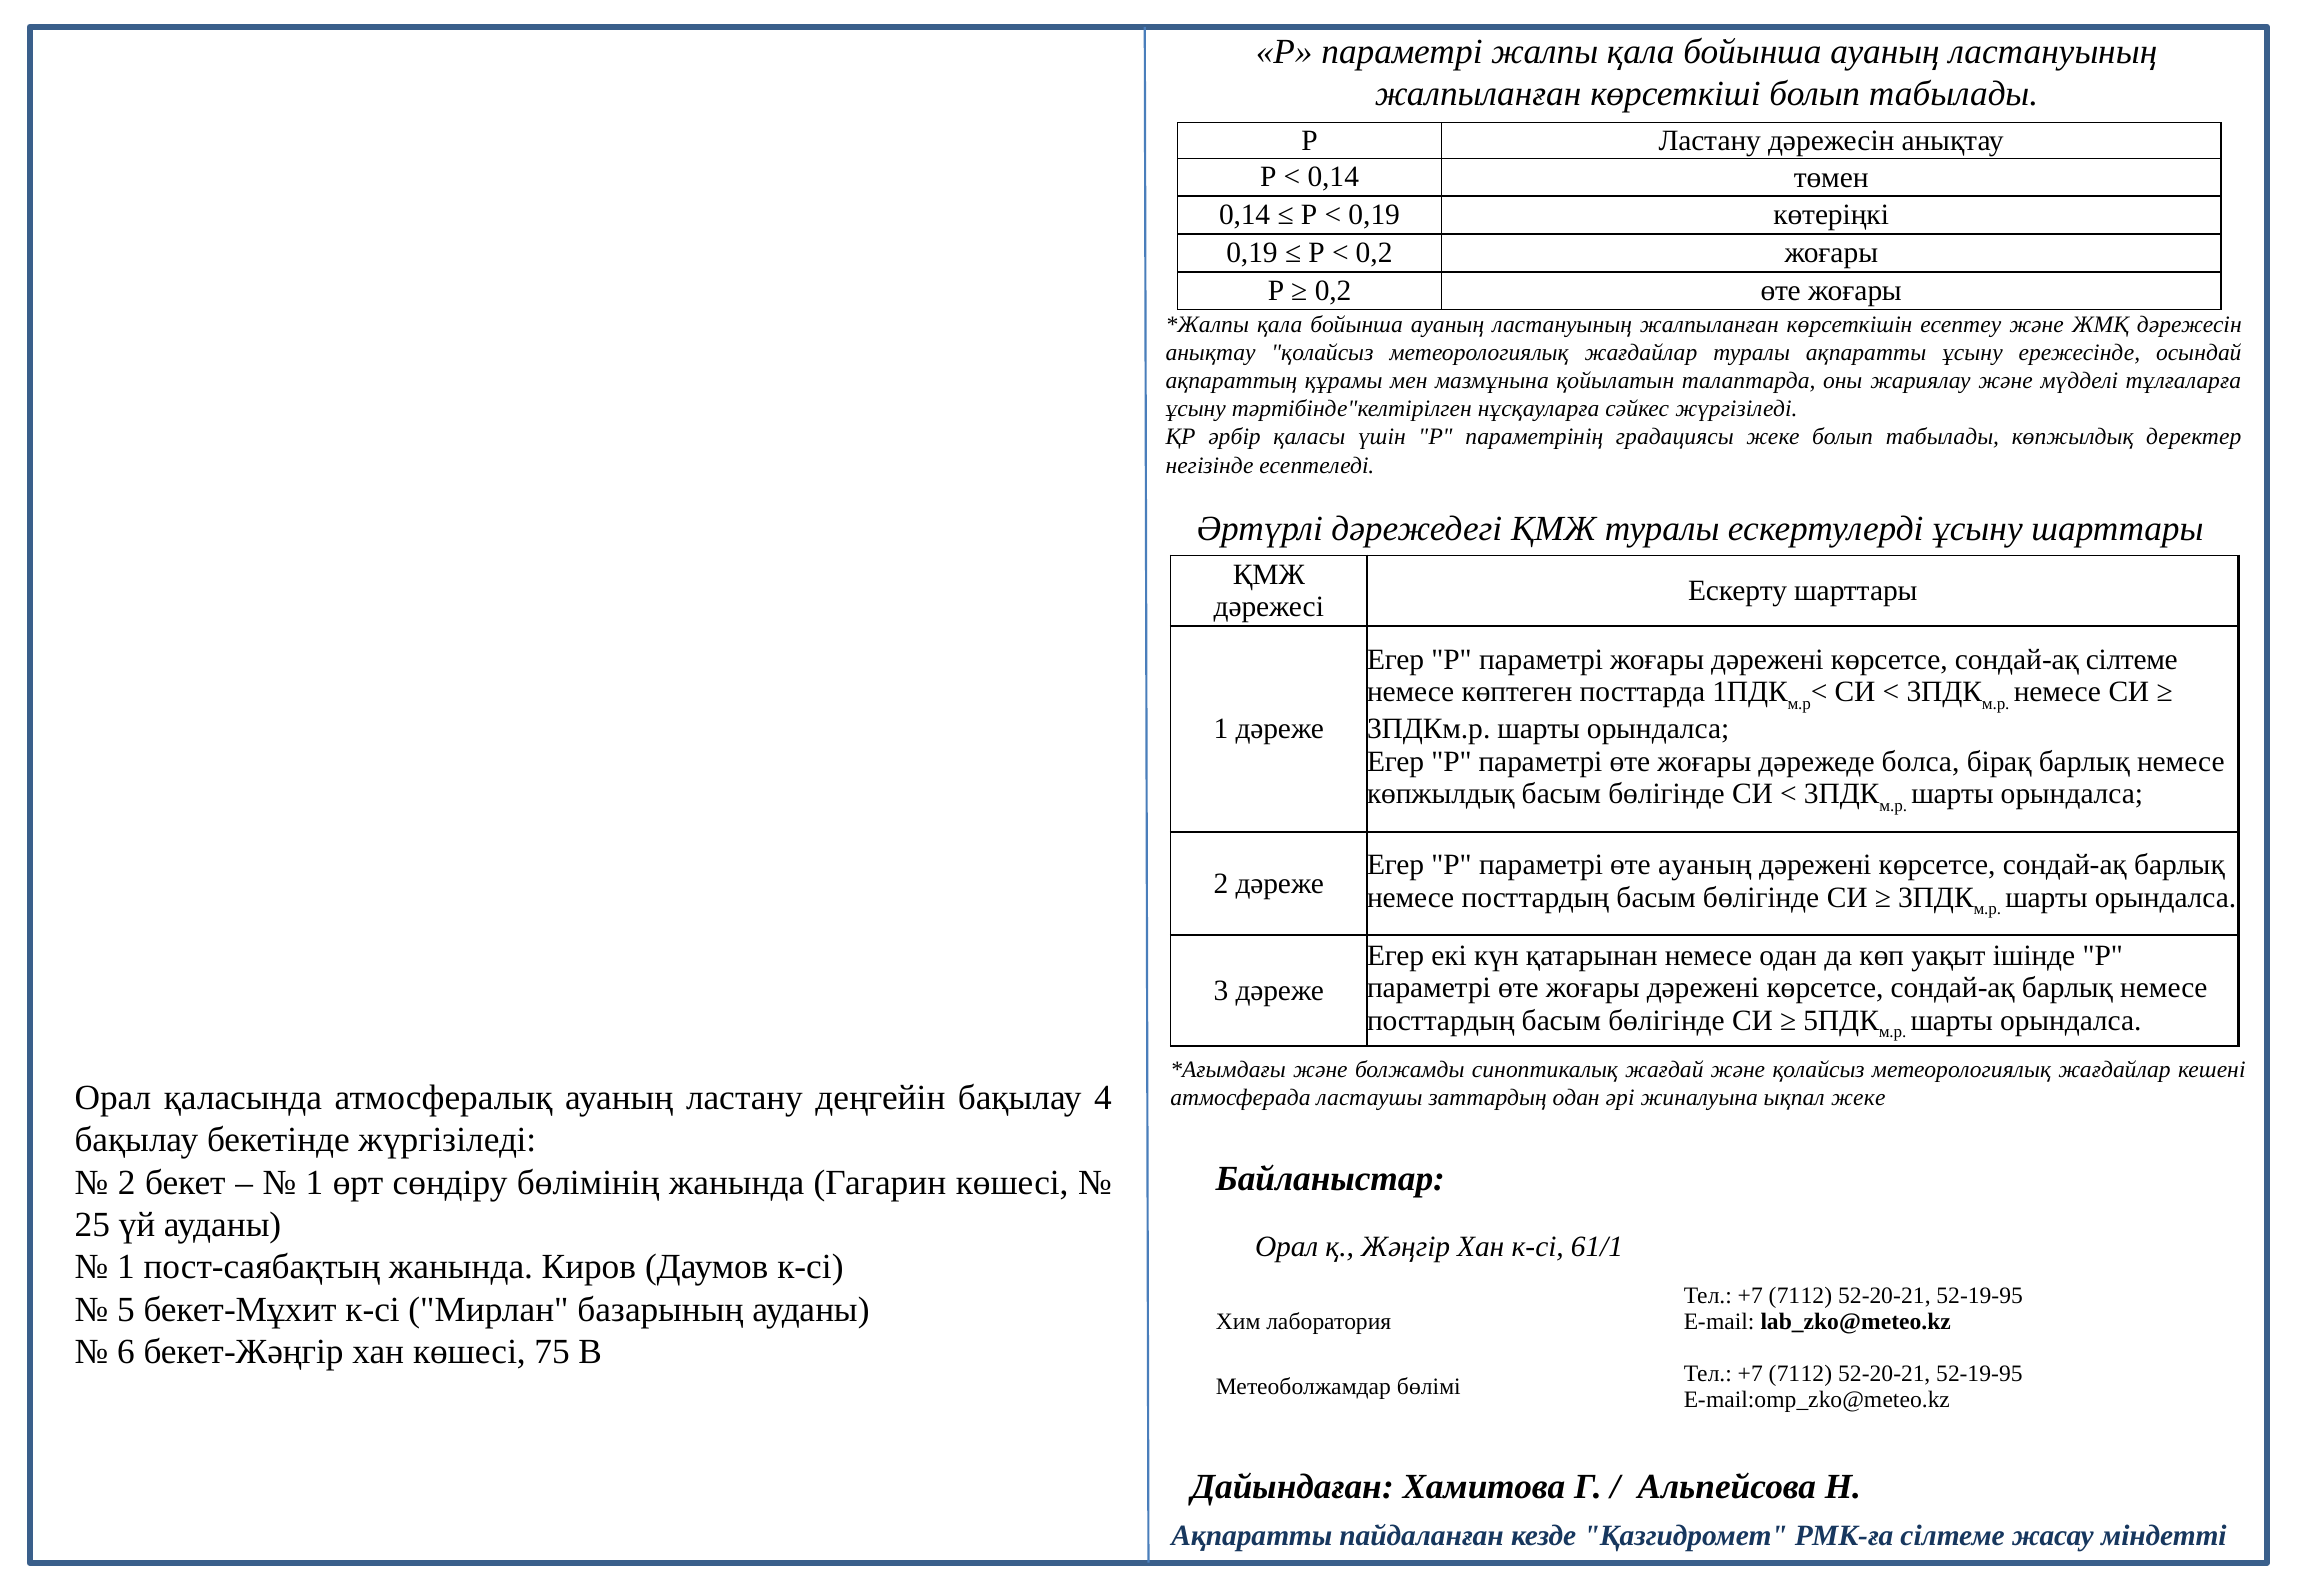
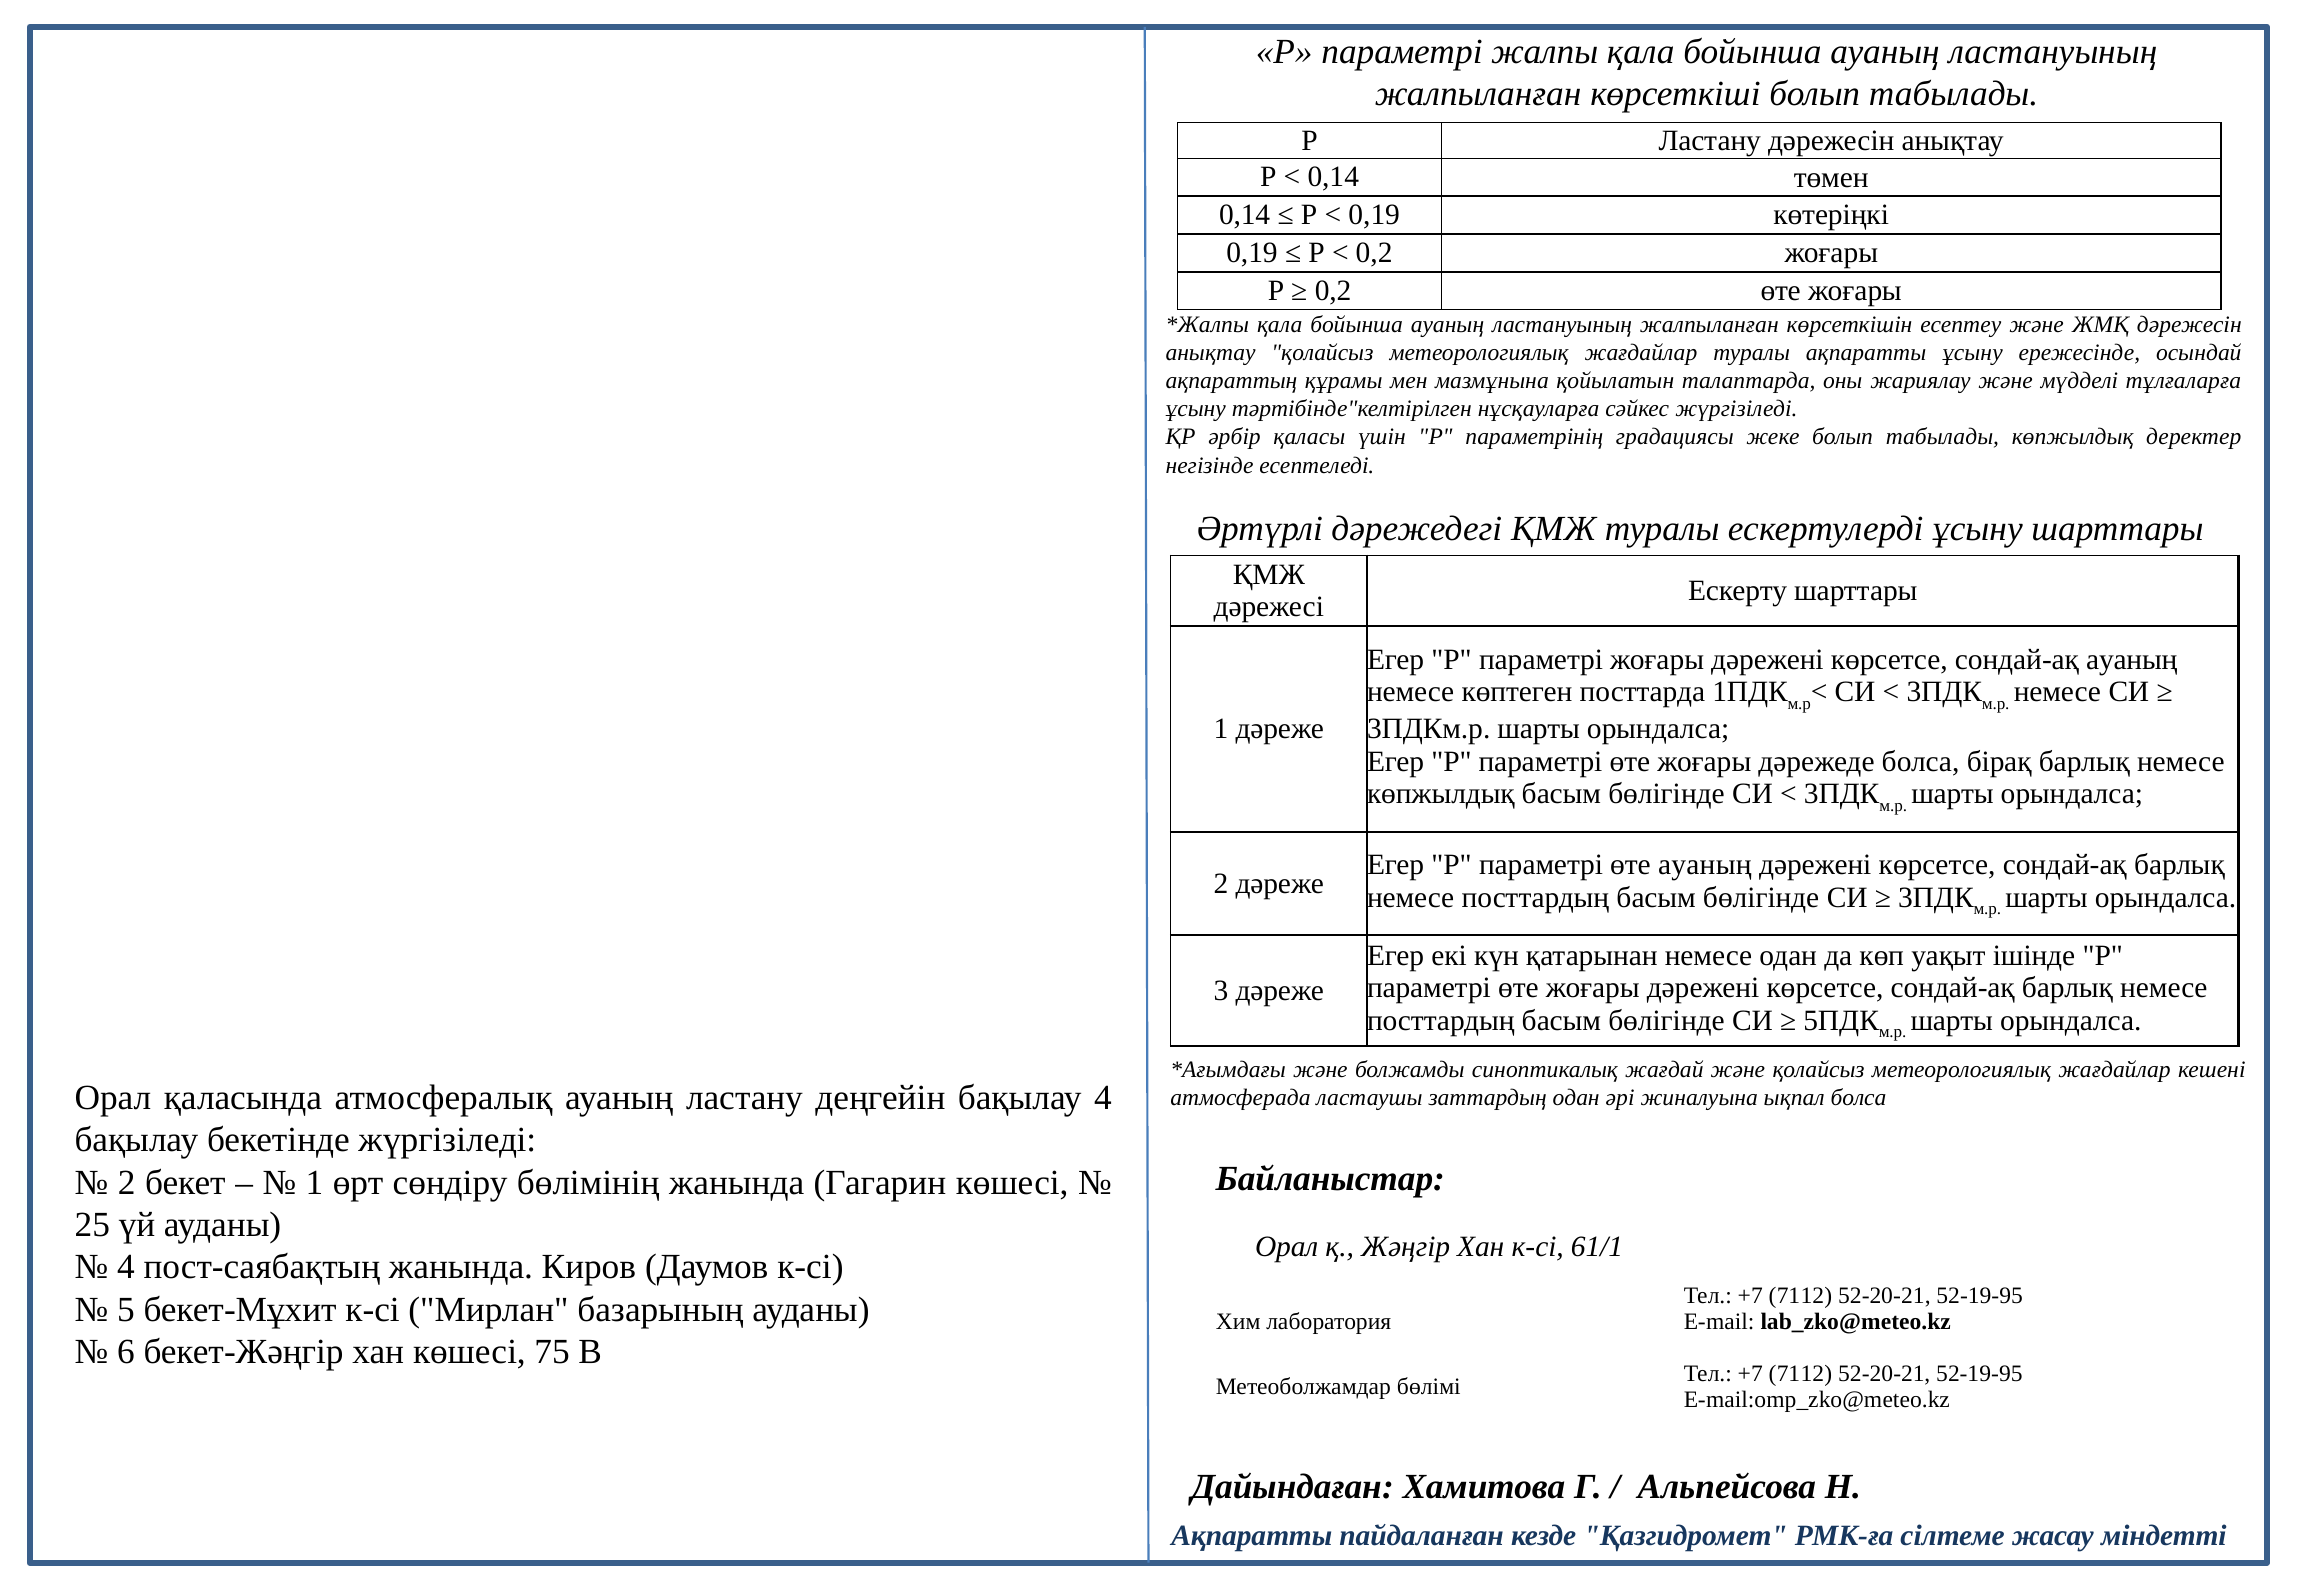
сондай-ақ сілтеме: сілтеме -> ауаның (2132, 660)
ықпал жеке: жеке -> болса (1858, 1098)
1: 1 -> 4 (126, 1267)
